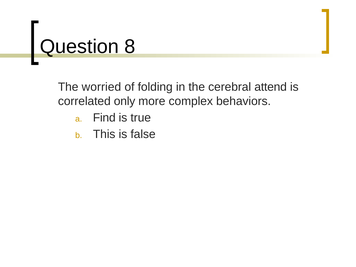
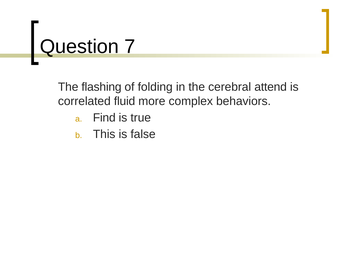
8: 8 -> 7 (130, 47)
worried: worried -> flashing (102, 87)
only: only -> fluid (125, 101)
